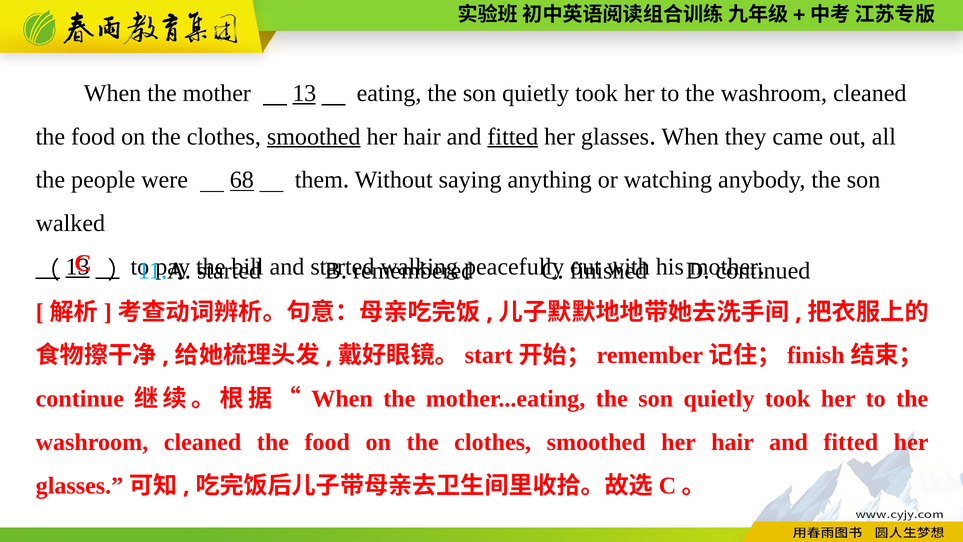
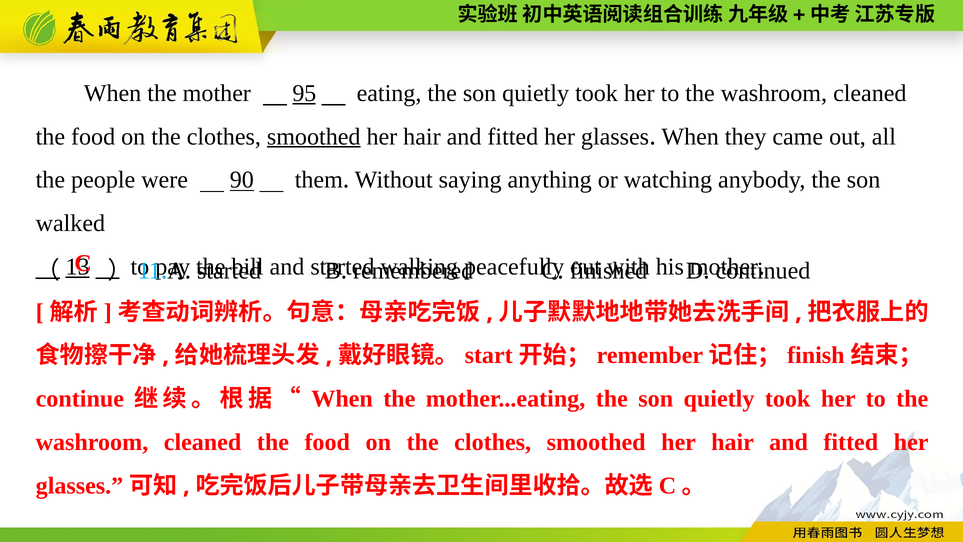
mother 13: 13 -> 95 (304, 93)
fitted underline: present -> none (513, 136)
68: 68 -> 90 (242, 180)
